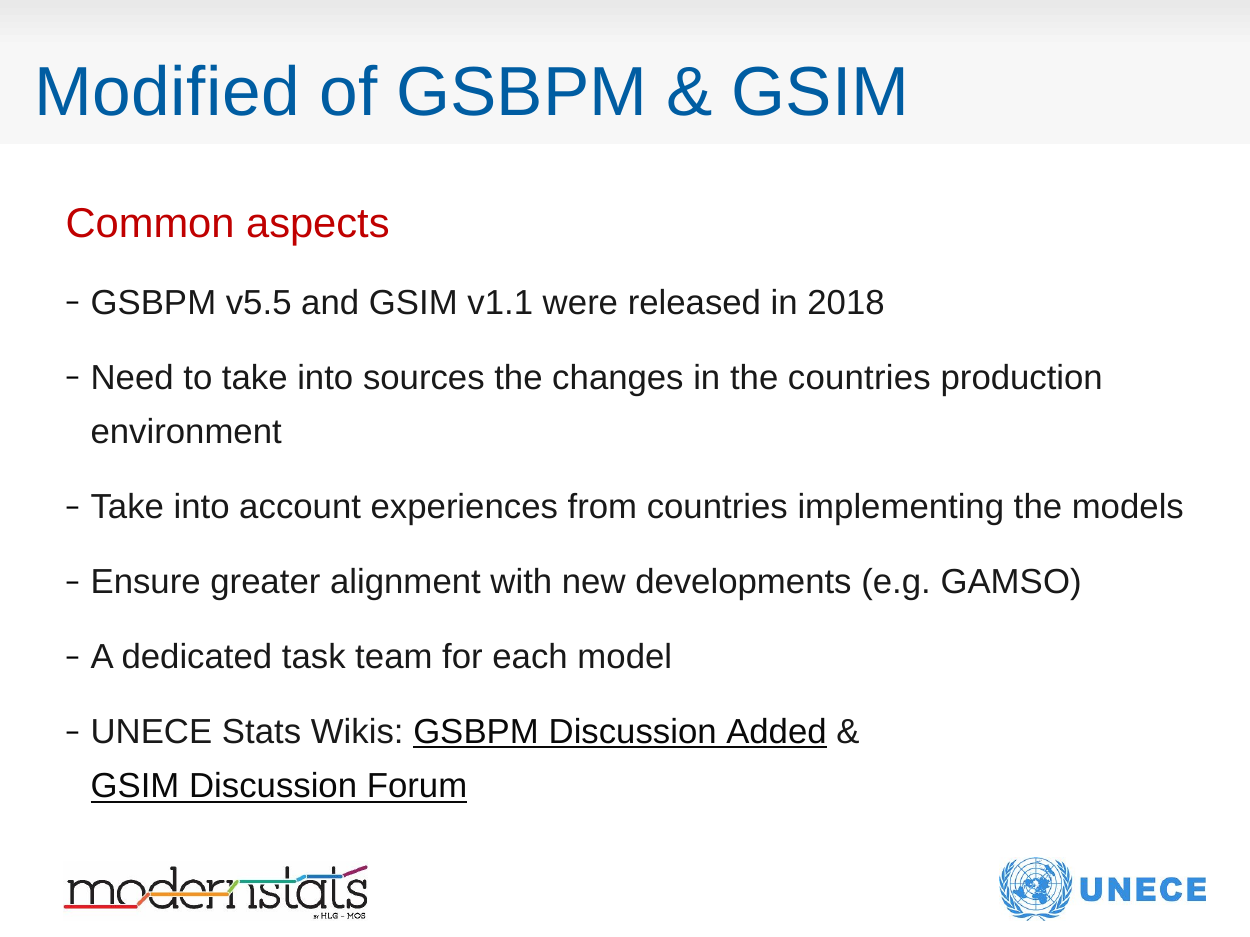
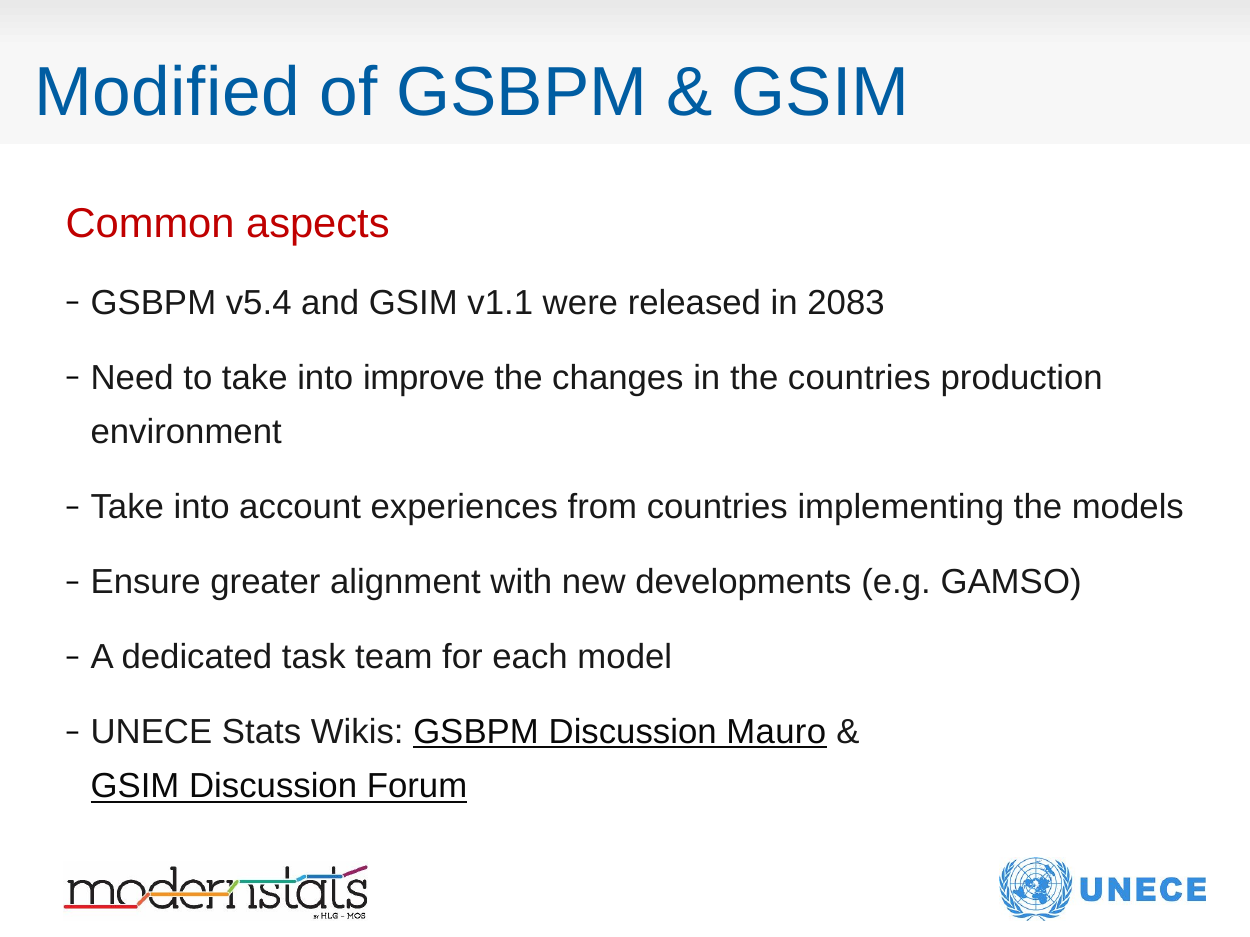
v5.5: v5.5 -> v5.4 (259, 303)
2018: 2018 -> 2083 (846, 303)
sources: sources -> improve (424, 378)
Added: Added -> Mauro (776, 732)
